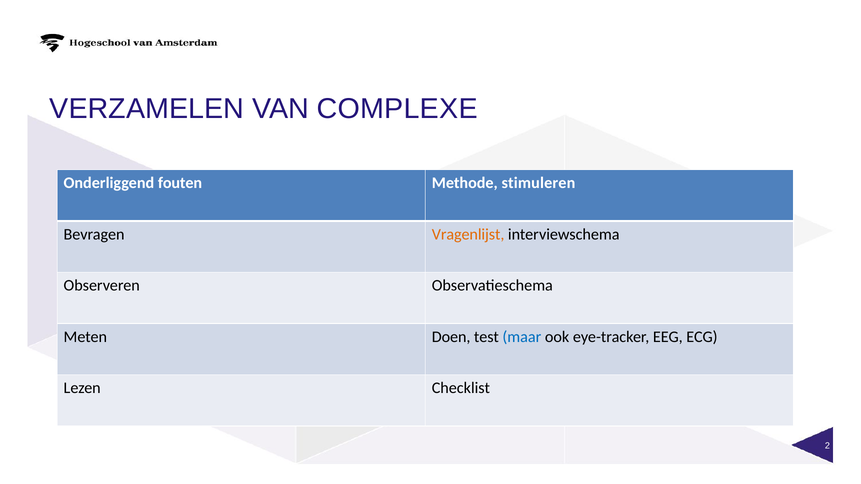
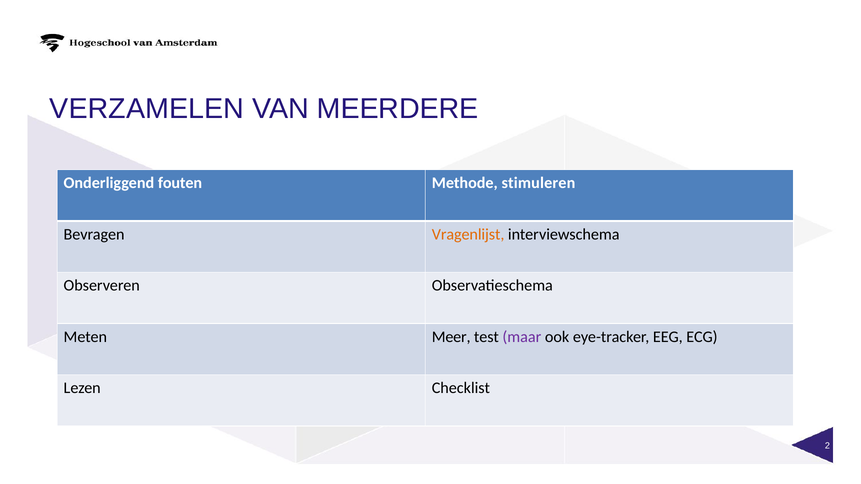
COMPLEXE: COMPLEXE -> MEERDERE (398, 109)
Doen: Doen -> Meer (451, 337)
maar colour: blue -> purple (522, 337)
